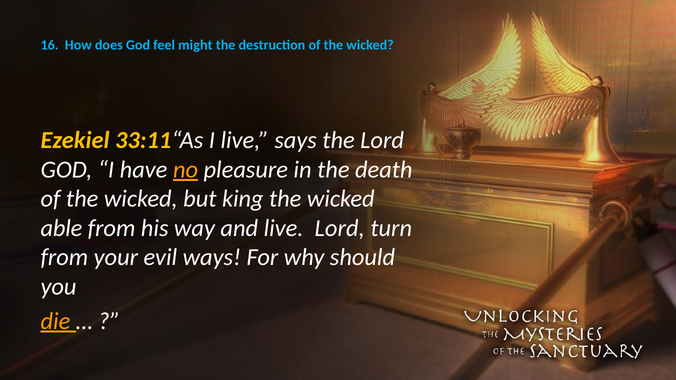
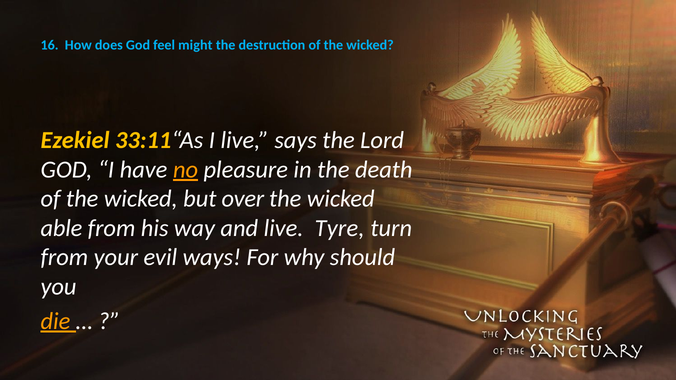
king: king -> over (243, 199)
live Lord: Lord -> Tyre (340, 228)
